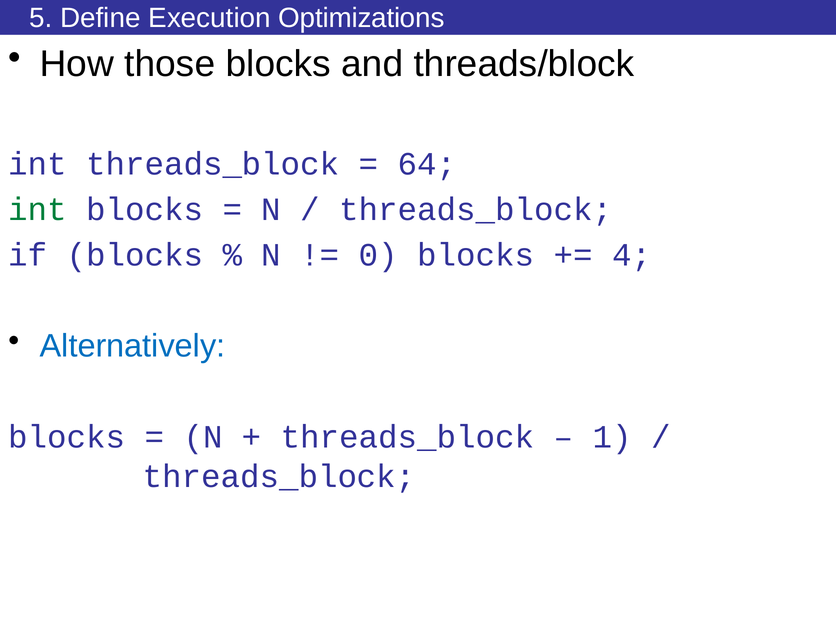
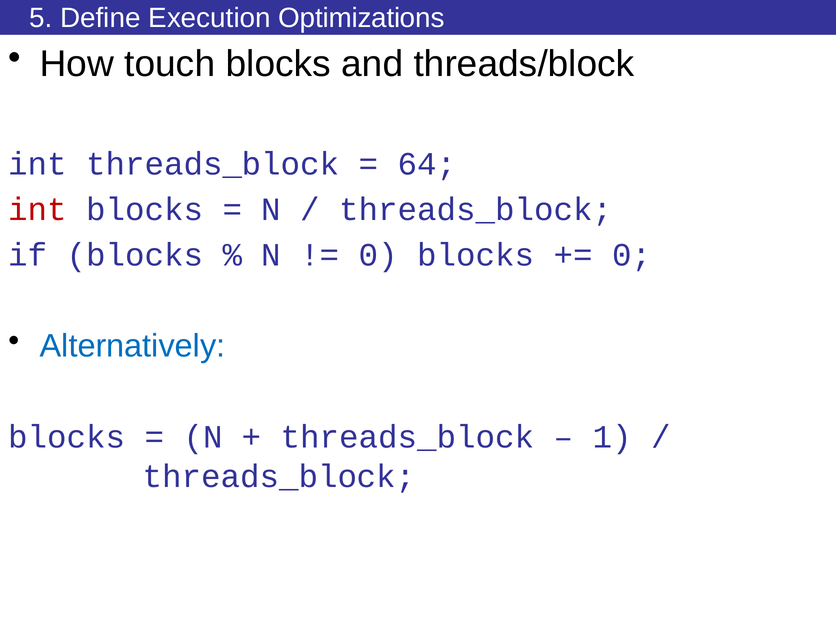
those: those -> touch (170, 64)
int colour: green -> red (38, 209)
4: 4 -> 0 (632, 255)
